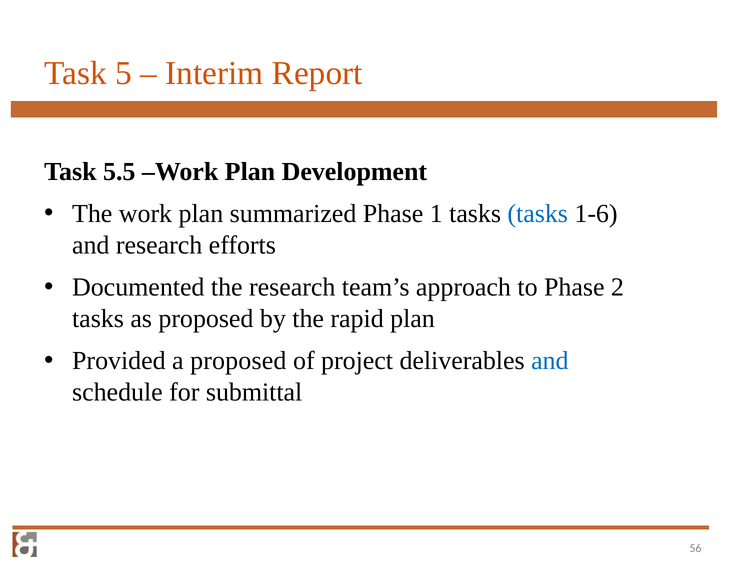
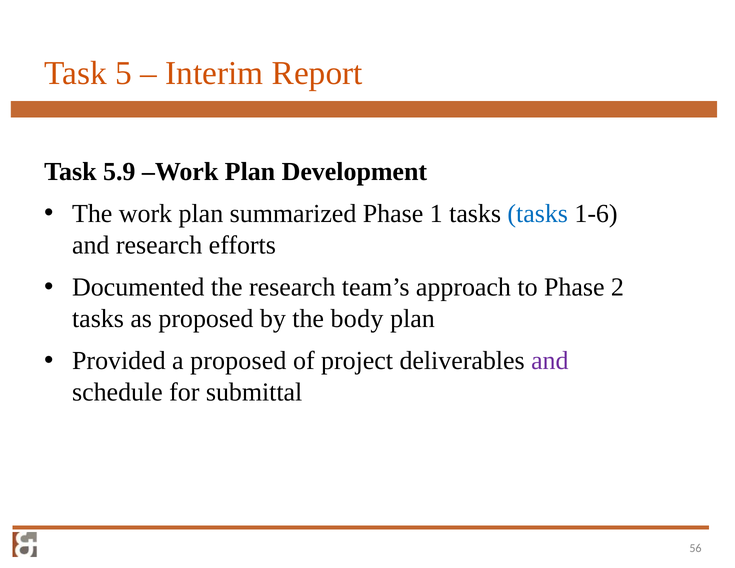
5.5: 5.5 -> 5.9 (119, 171)
rapid: rapid -> body (357, 319)
and colour: blue -> purple (550, 361)
